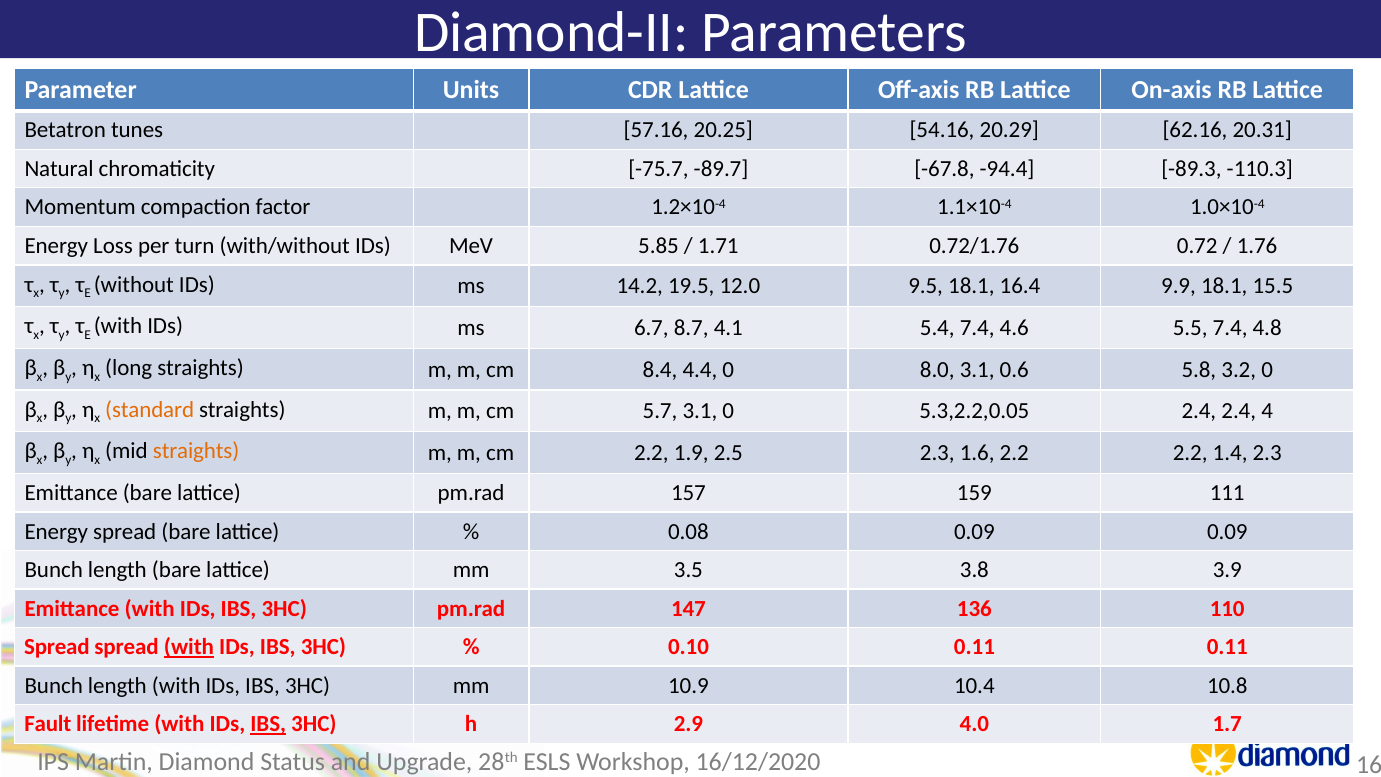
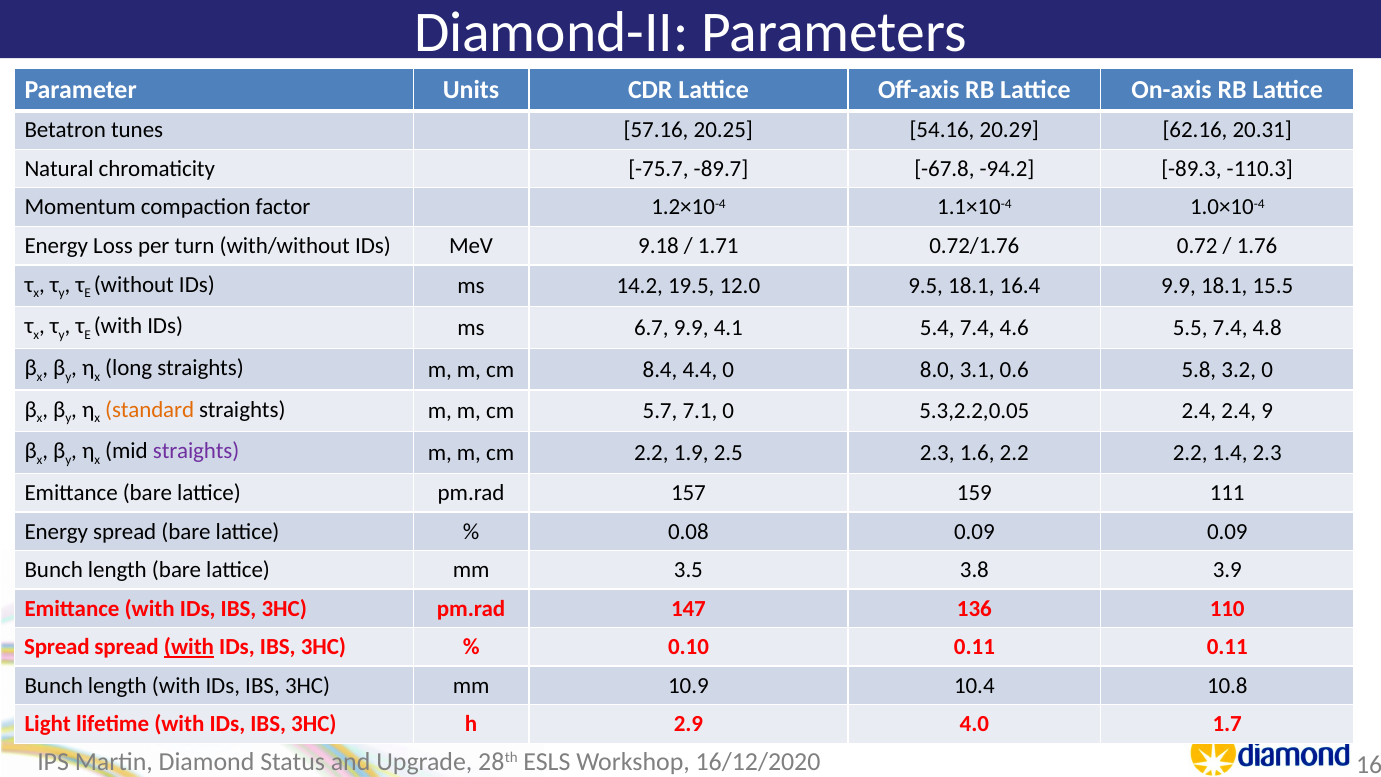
-94.4: -94.4 -> -94.2 (1007, 169)
5.85: 5.85 -> 9.18 (658, 246)
6.7 8.7: 8.7 -> 9.9 (691, 328)
5.7 3.1: 3.1 -> 7.1 (700, 411)
4: 4 -> 9 (1267, 411)
straights colour: orange -> purple (196, 451)
Fault: Fault -> Light (48, 724)
IBS underline: present -> none (268, 724)
